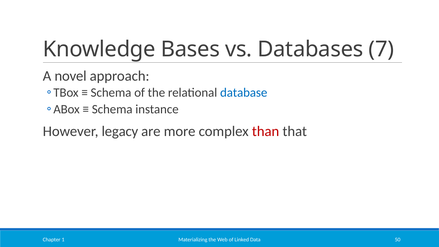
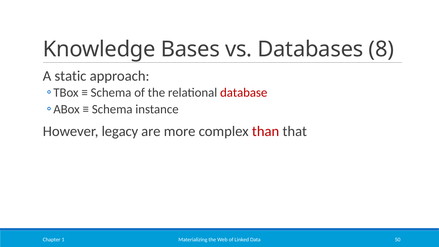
7: 7 -> 8 (381, 49)
novel: novel -> static (70, 76)
database colour: blue -> red (244, 93)
